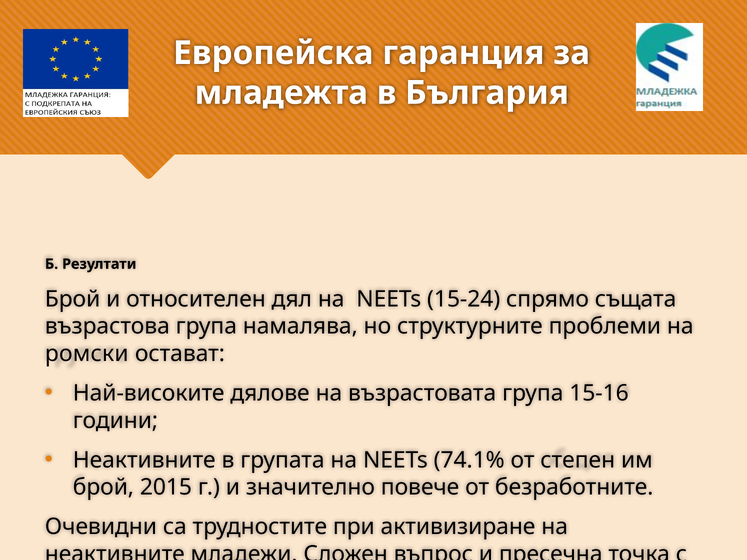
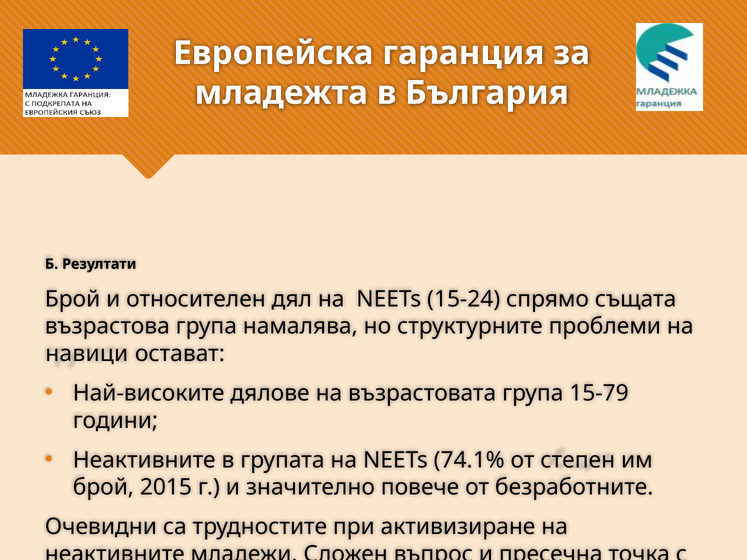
ромски: ромски -> навици (87, 354)
15-16: 15-16 -> 15-79 (599, 393)
